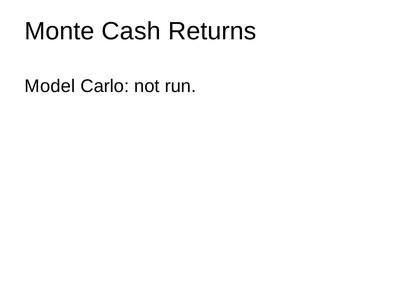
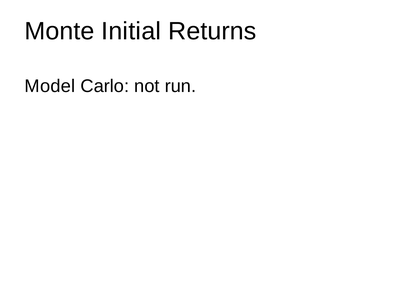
Cash: Cash -> Initial (131, 31)
